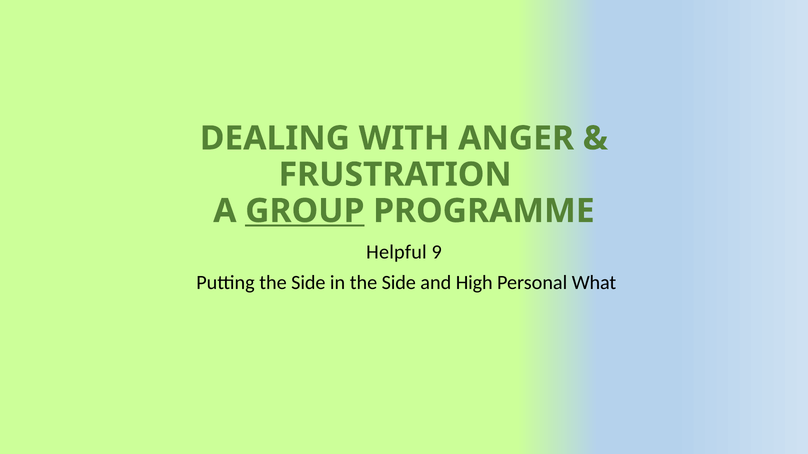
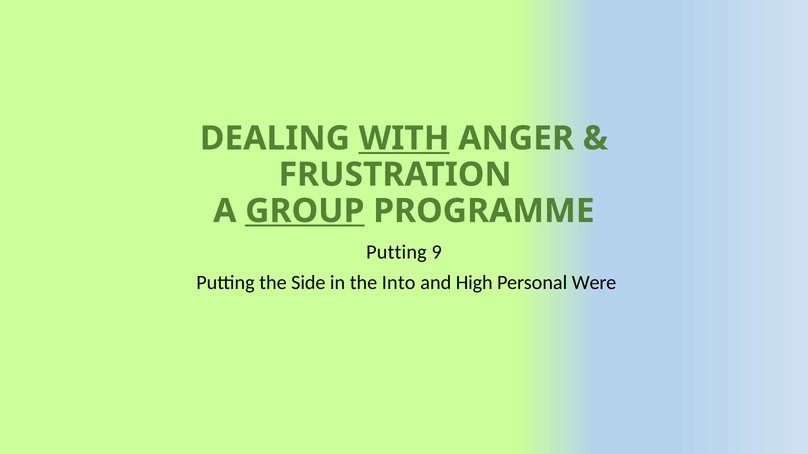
WITH underline: none -> present (404, 138)
Helpful: Helpful -> Putting (396, 253)
in the Side: Side -> Into (399, 283)
What: What -> Were (594, 283)
